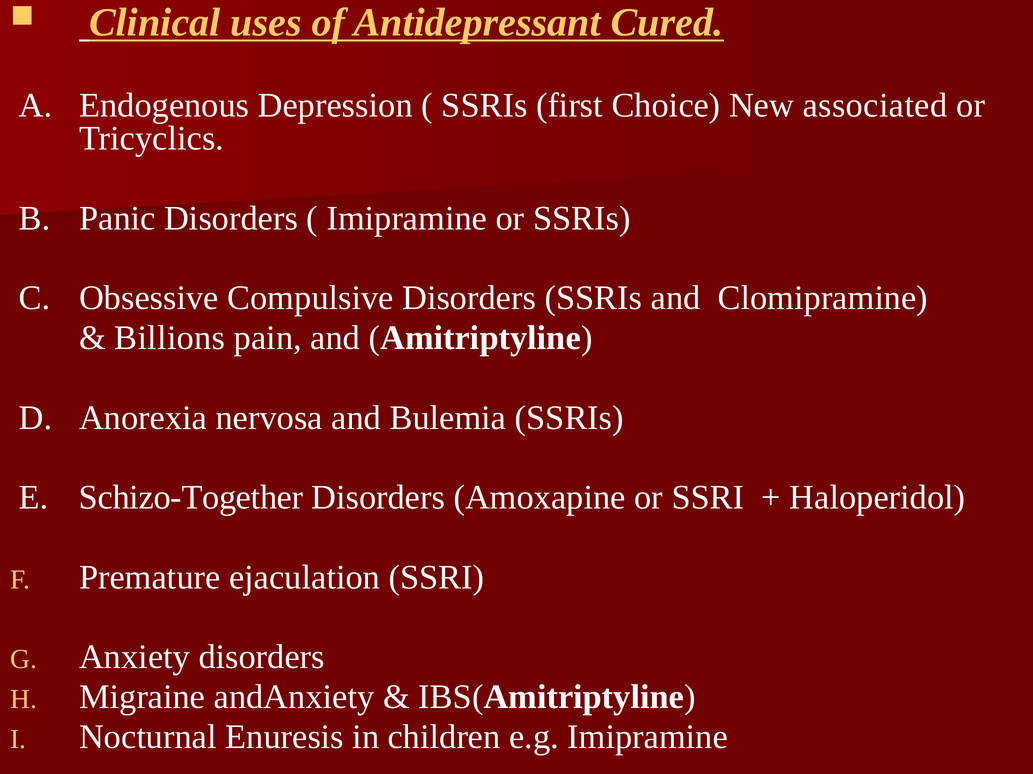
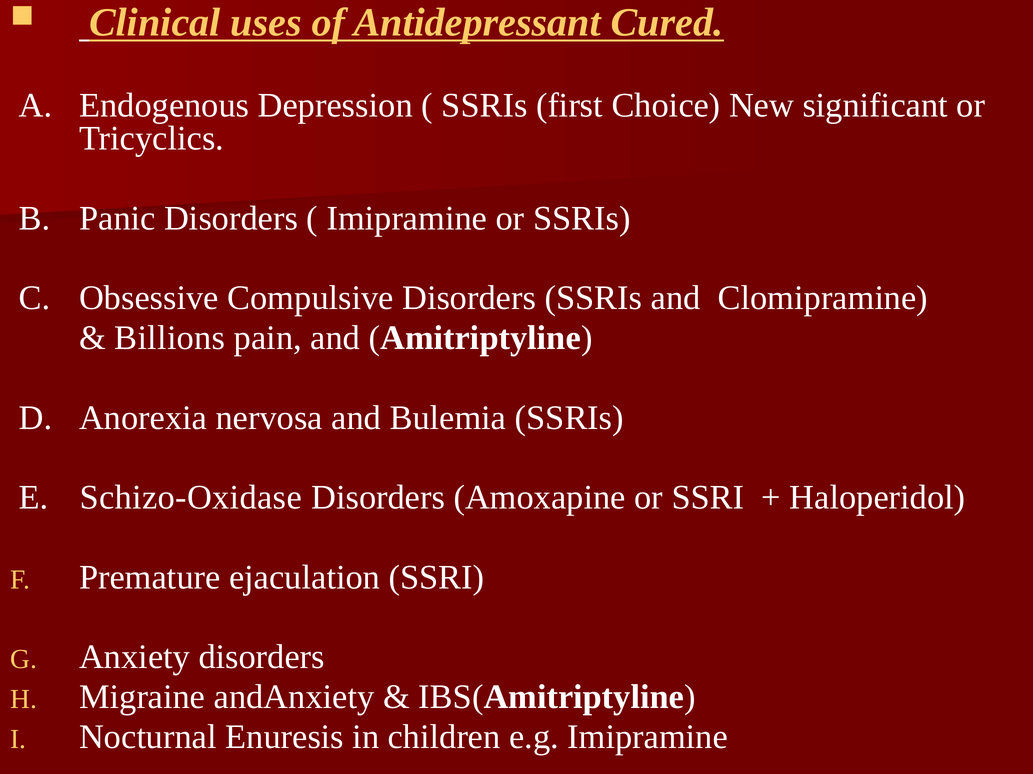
associated: associated -> significant (875, 106)
Schizo-Together: Schizo-Together -> Schizo-Oxidase (191, 498)
